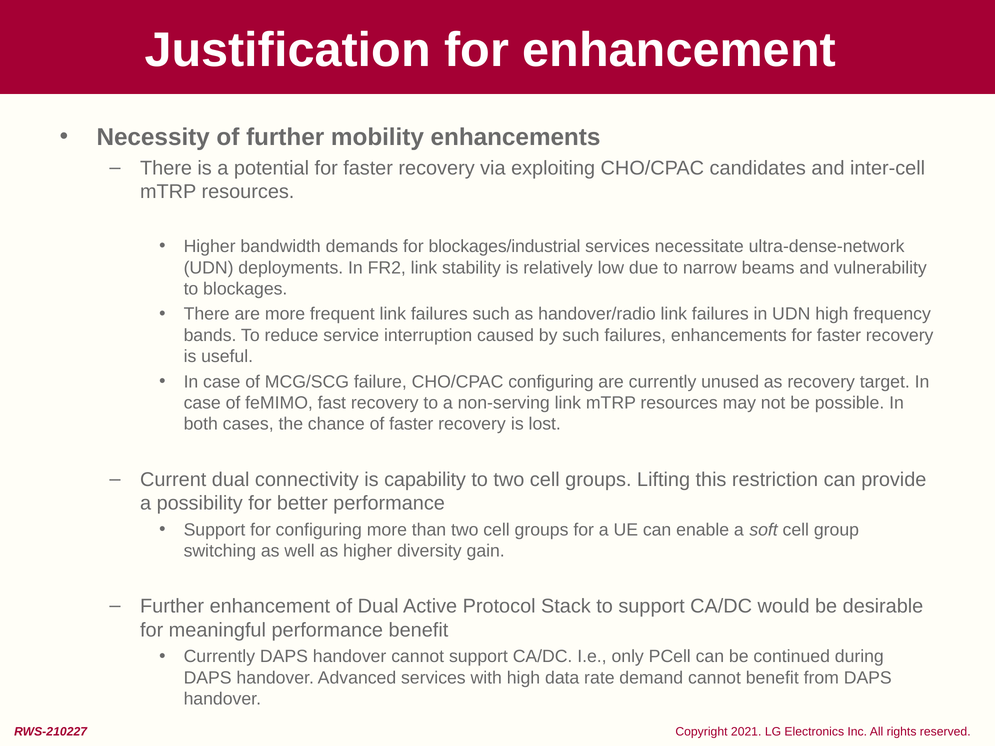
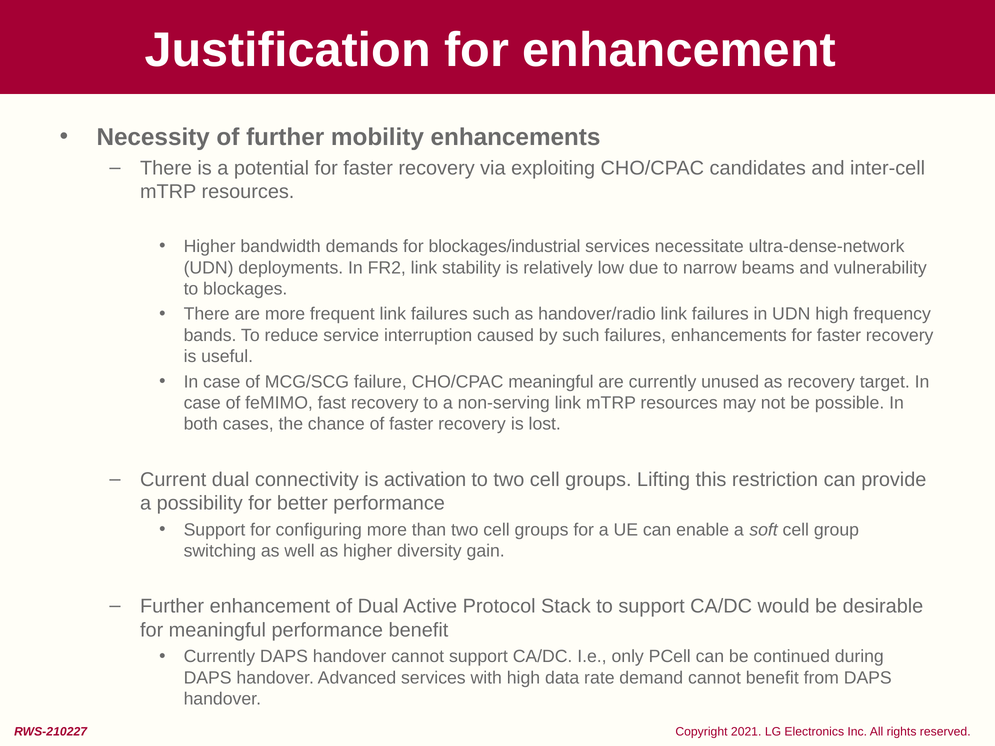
CHO/CPAC configuring: configuring -> meaningful (551, 382)
capability: capability -> activation (425, 480)
